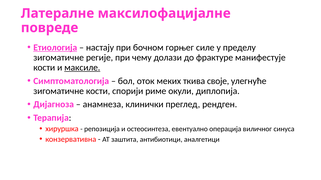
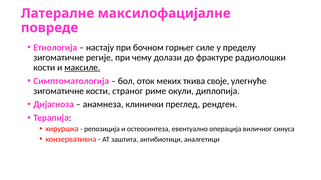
Етиологија underline: present -> none (55, 48)
манифестује: манифестује -> радиолошки (260, 58)
спорији: спорији -> страног (128, 91)
